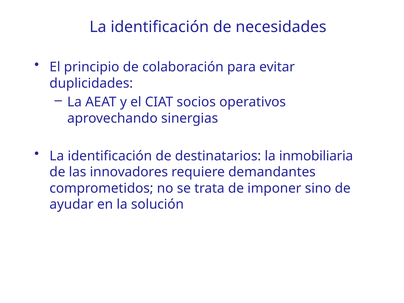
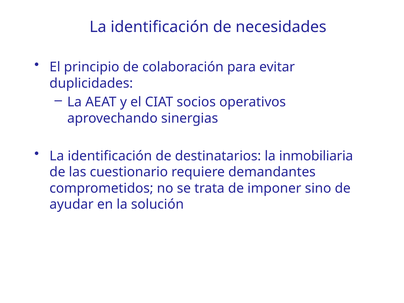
innovadores: innovadores -> cuestionario (129, 172)
